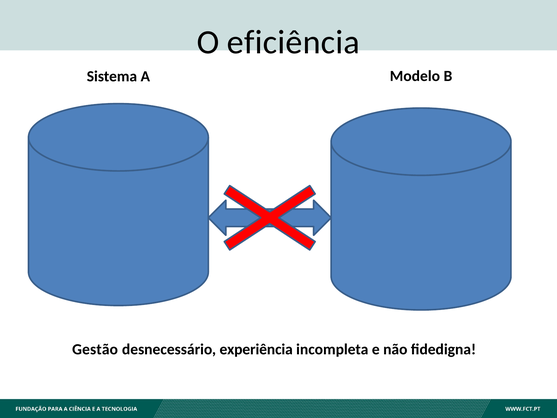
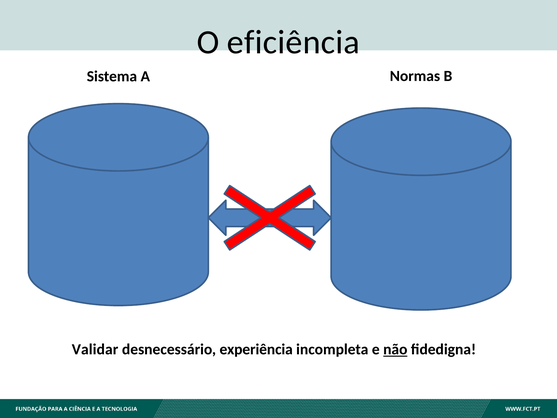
Modelo: Modelo -> Normas (415, 76)
Gestão: Gestão -> Validar (95, 349)
não underline: none -> present (395, 349)
